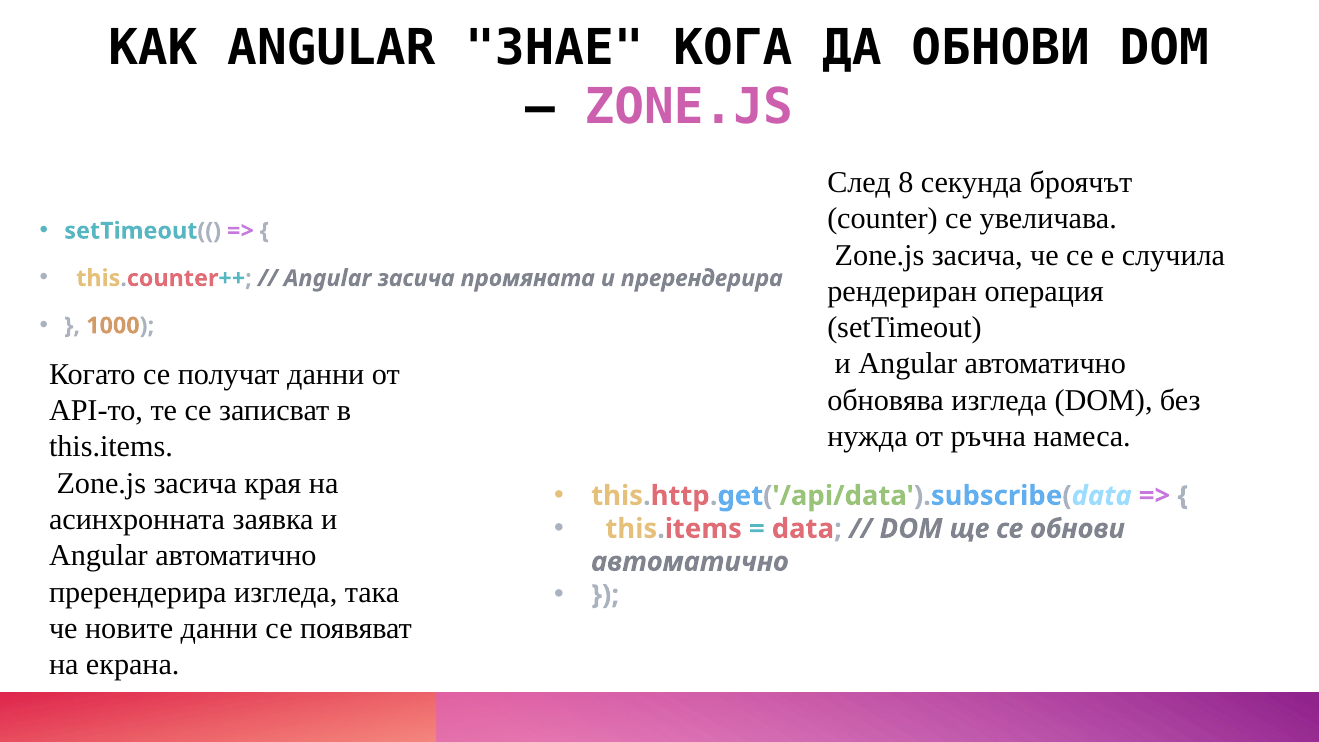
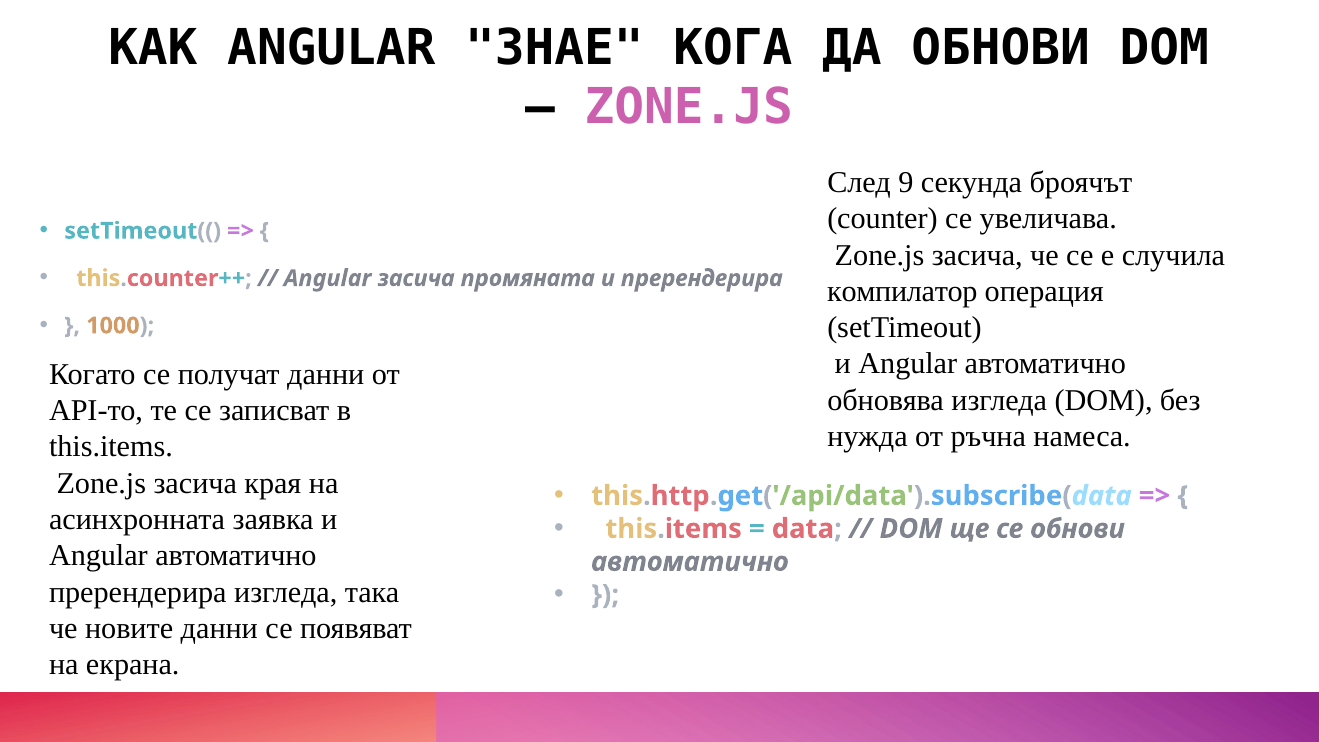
8: 8 -> 9 (906, 183)
рендериран: рендериран -> компилатор (902, 291)
